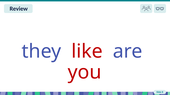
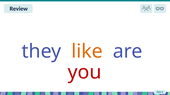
like colour: red -> orange (87, 52)
